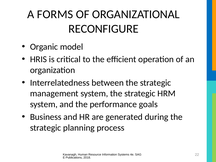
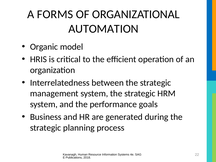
RECONFIGURE: RECONFIGURE -> AUTOMATION (103, 29)
